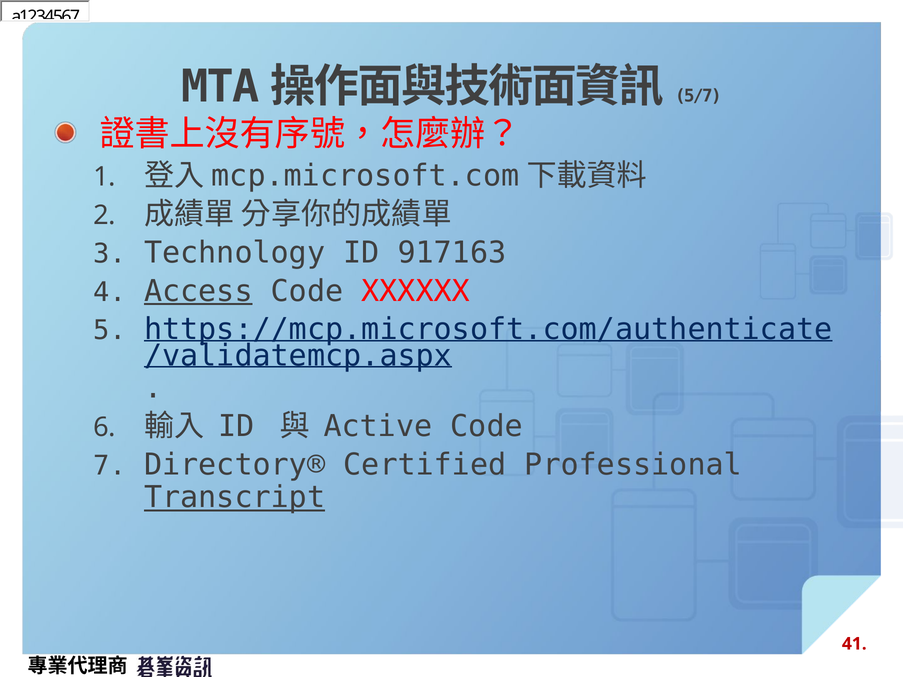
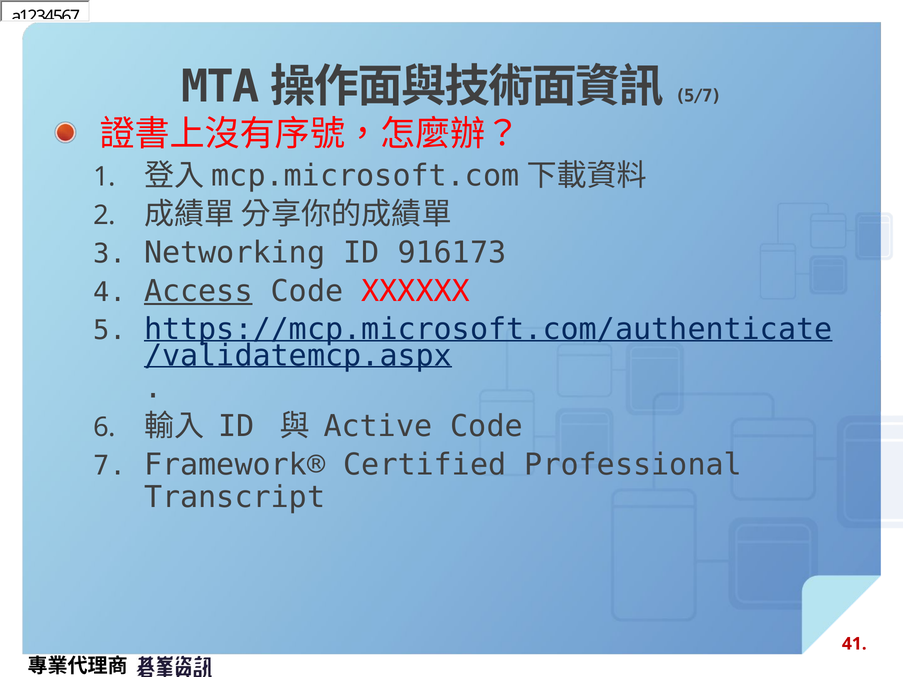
Technology: Technology -> Networking (235, 253)
917163: 917163 -> 916173 (452, 253)
Directory®: Directory® -> Framework® (235, 465)
Transcript underline: present -> none (235, 498)
